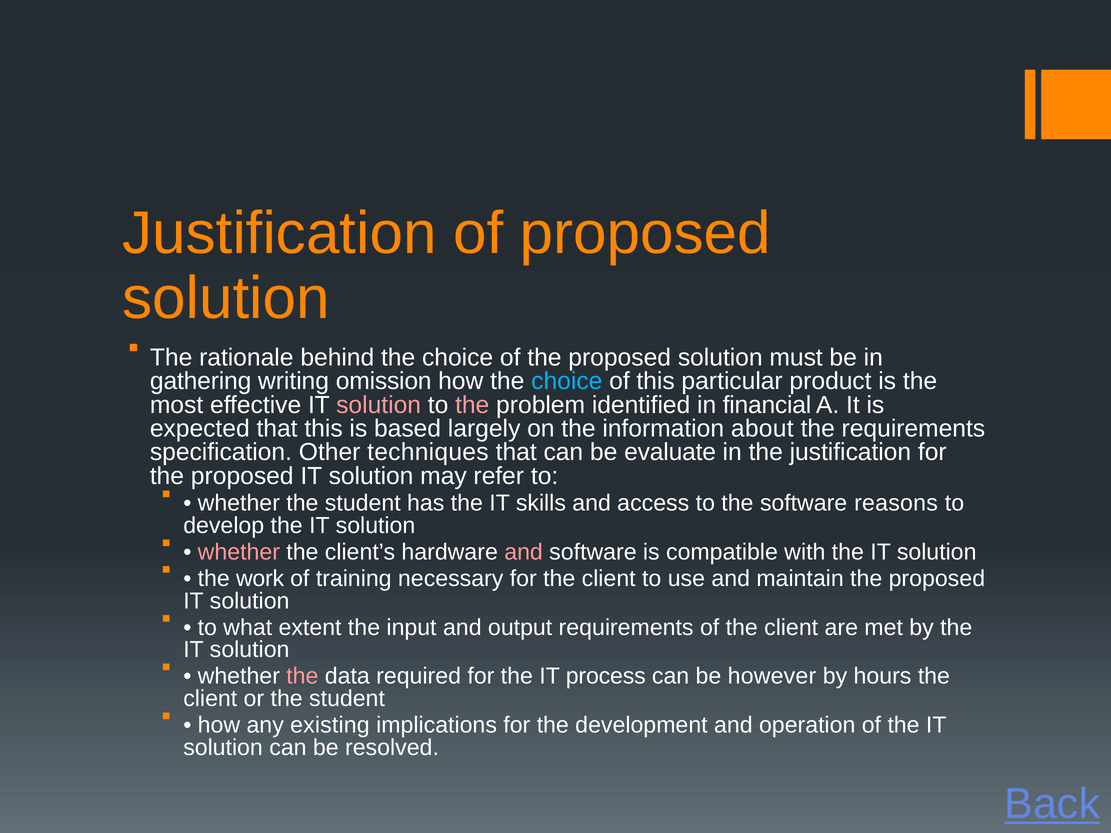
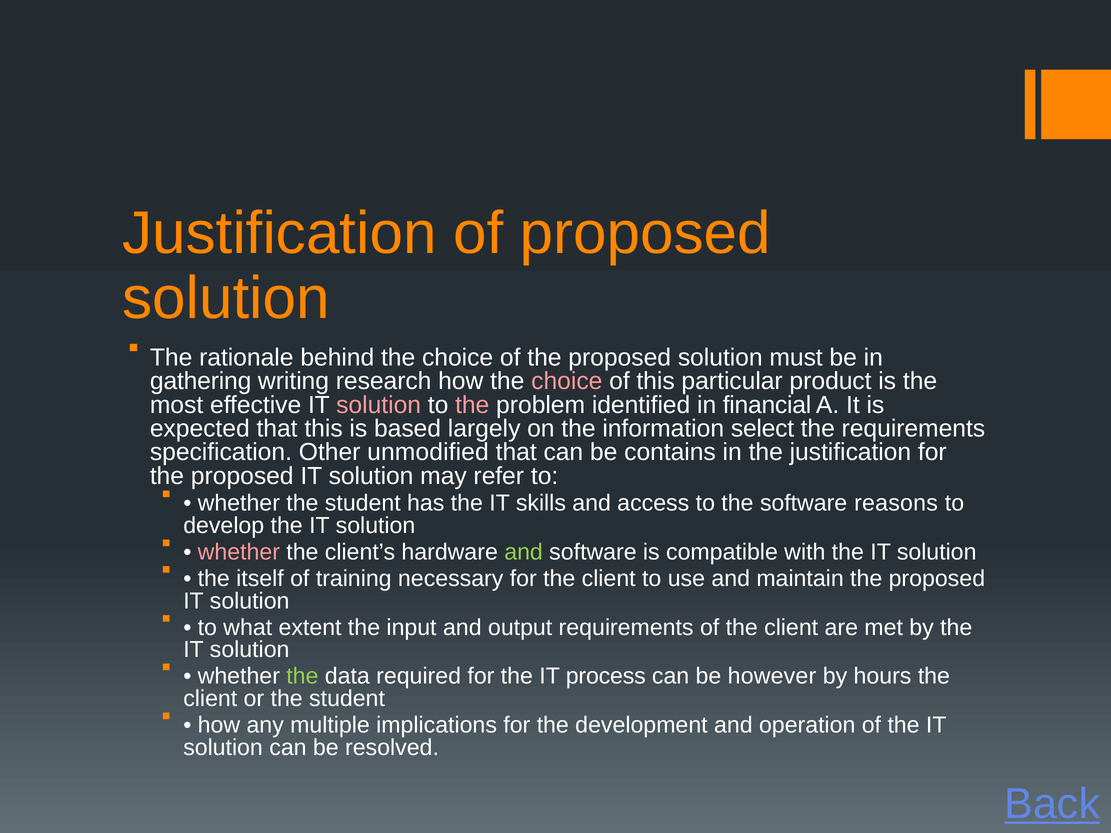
omission: omission -> research (384, 381)
choice colour: light blue -> pink (567, 381)
about: about -> select (763, 429)
techniques: techniques -> unmodified (428, 452)
evaluate: evaluate -> contains (670, 452)
and colour: pink -> light green (524, 552)
work: work -> itself (260, 579)
the colour: pink -> light green (302, 677)
existing: existing -> multiple (330, 725)
